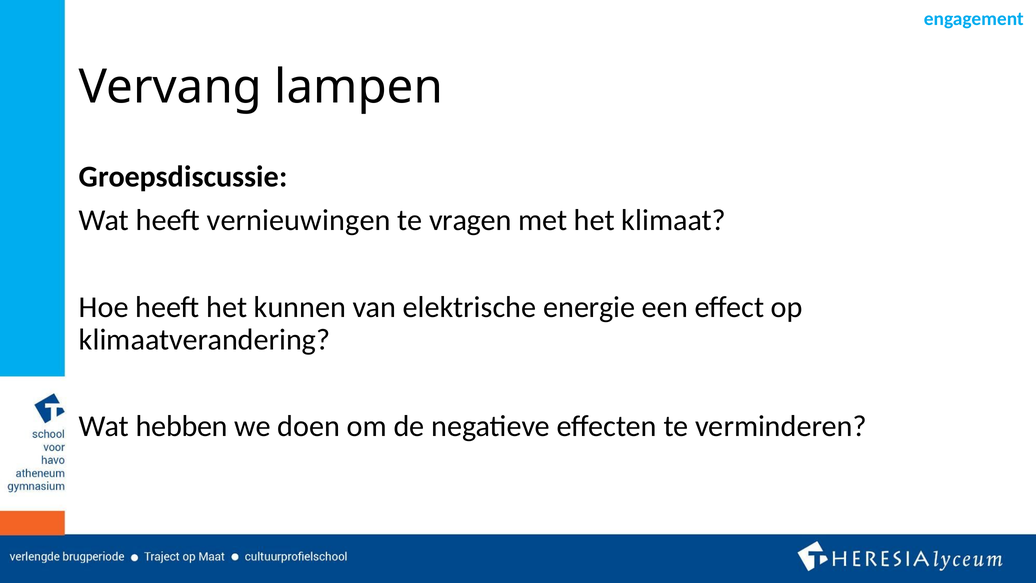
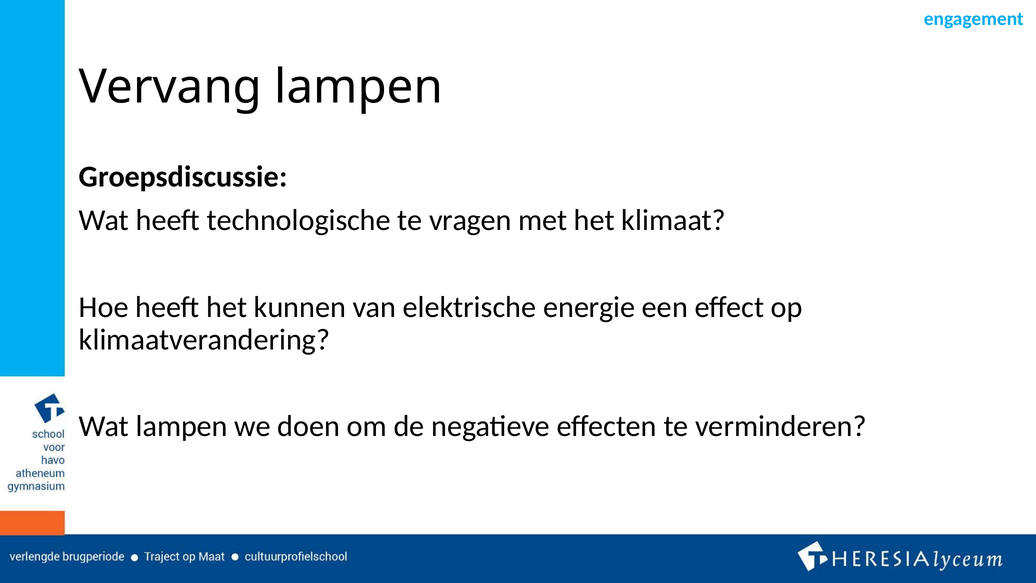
vernieuwingen: vernieuwingen -> technologische (299, 220)
Wat hebben: hebben -> lampen (182, 426)
